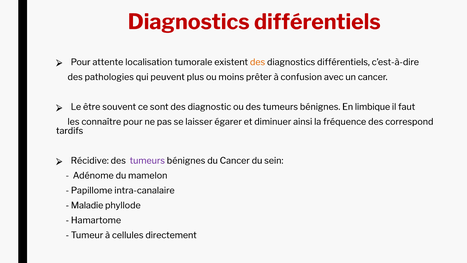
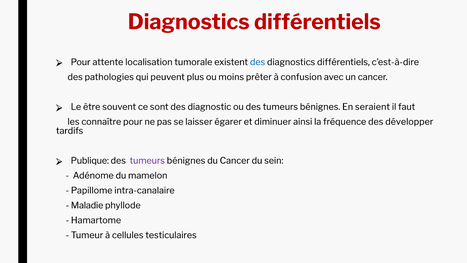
des colour: orange -> blue (258, 62)
limbique: limbique -> seraient (372, 107)
correspond: correspond -> développer (409, 122)
Récidive: Récidive -> Publique (90, 160)
directement: directement -> testiculaires (171, 235)
